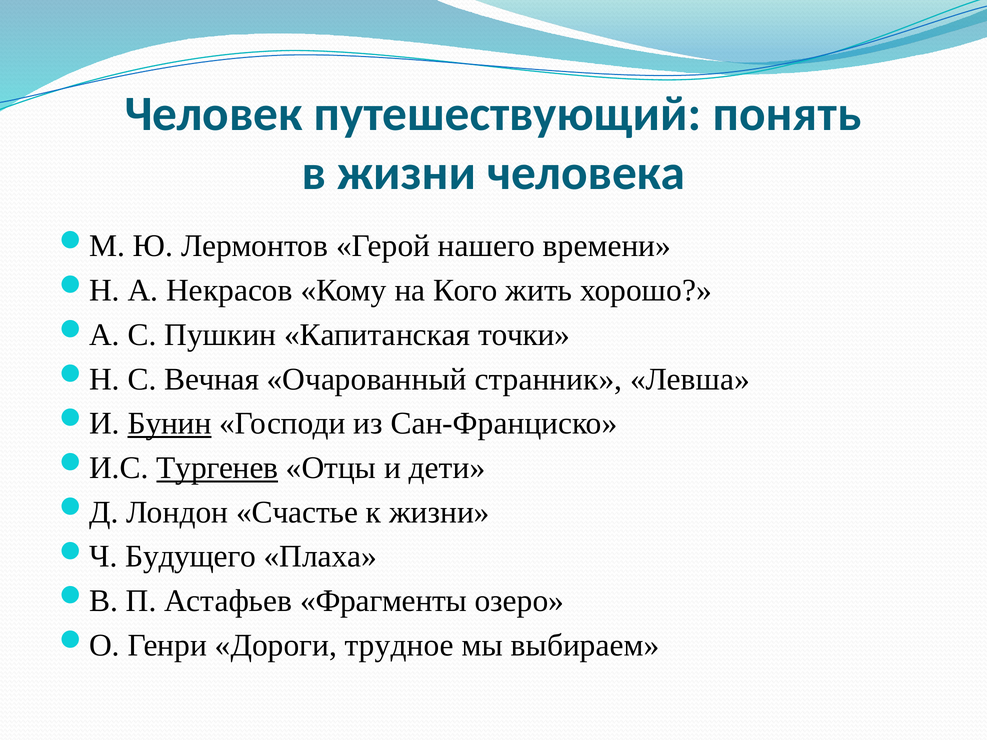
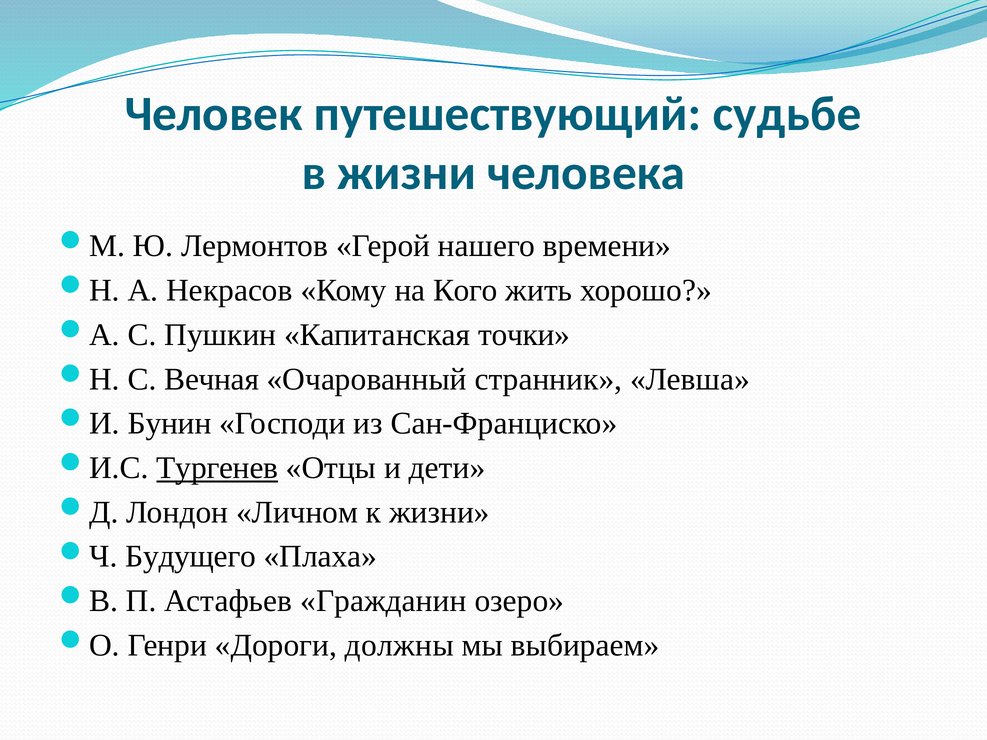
понять: понять -> судьбе (787, 114)
Бунин underline: present -> none (170, 424)
Счастье: Счастье -> Личном (297, 512)
Фрагменты: Фрагменты -> Гражданин (383, 601)
трудное: трудное -> должны (399, 646)
